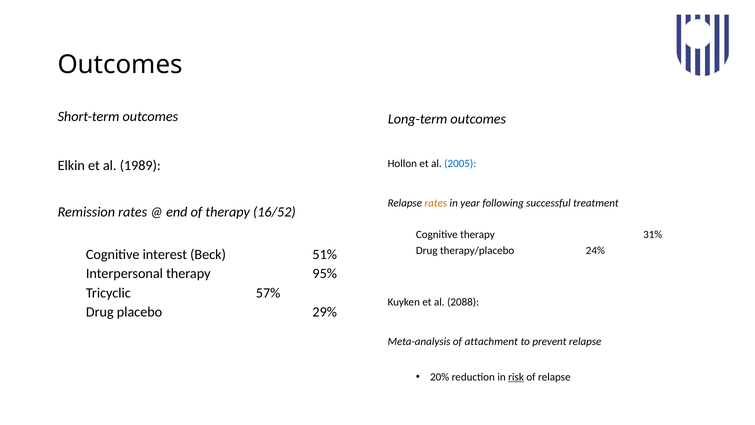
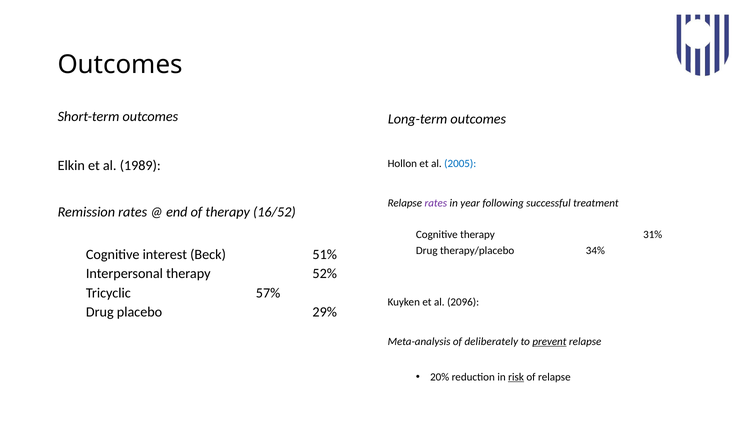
rates colour: orange -> purple (436, 203)
24%: 24% -> 34% (595, 250)
95%: 95% -> 52% (325, 273)
2088: 2088 -> 2096 (463, 302)
attachment: attachment -> deliberately (491, 341)
prevent underline: none -> present (549, 341)
